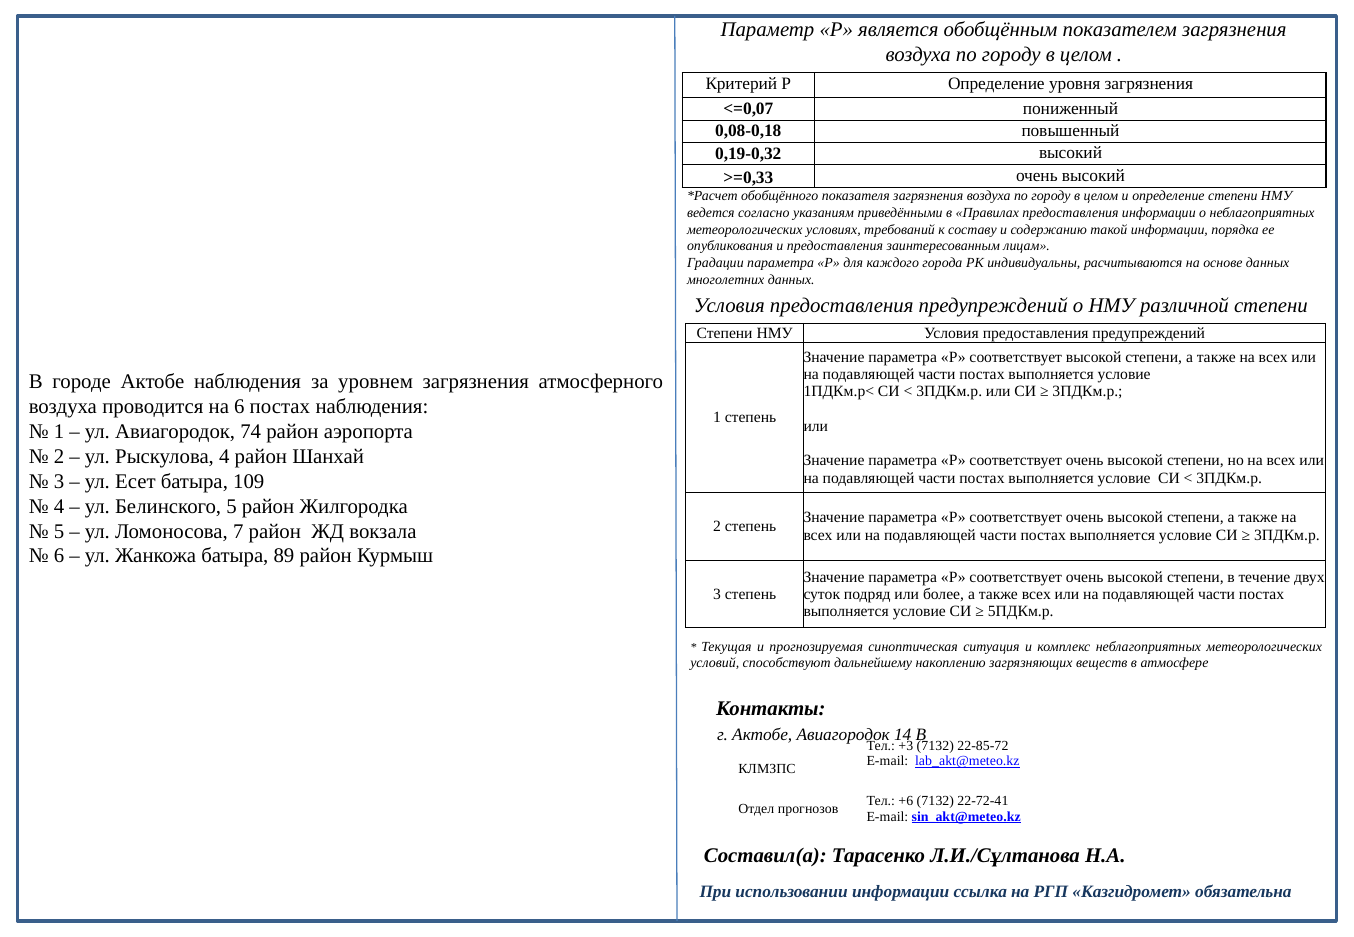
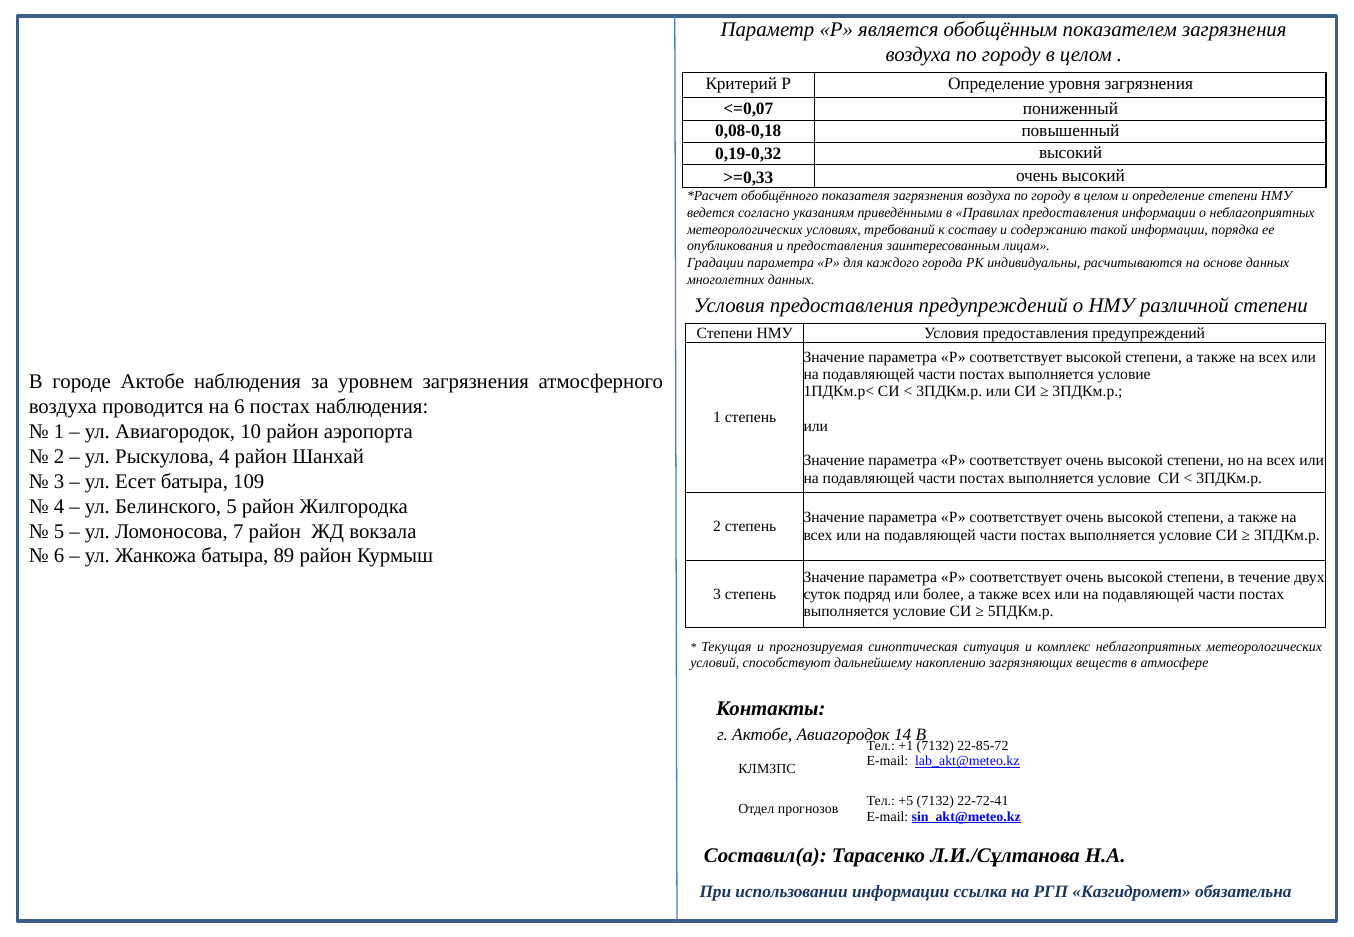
74: 74 -> 10 (251, 431)
+3: +3 -> +1 (906, 746)
+6: +6 -> +5 (906, 801)
